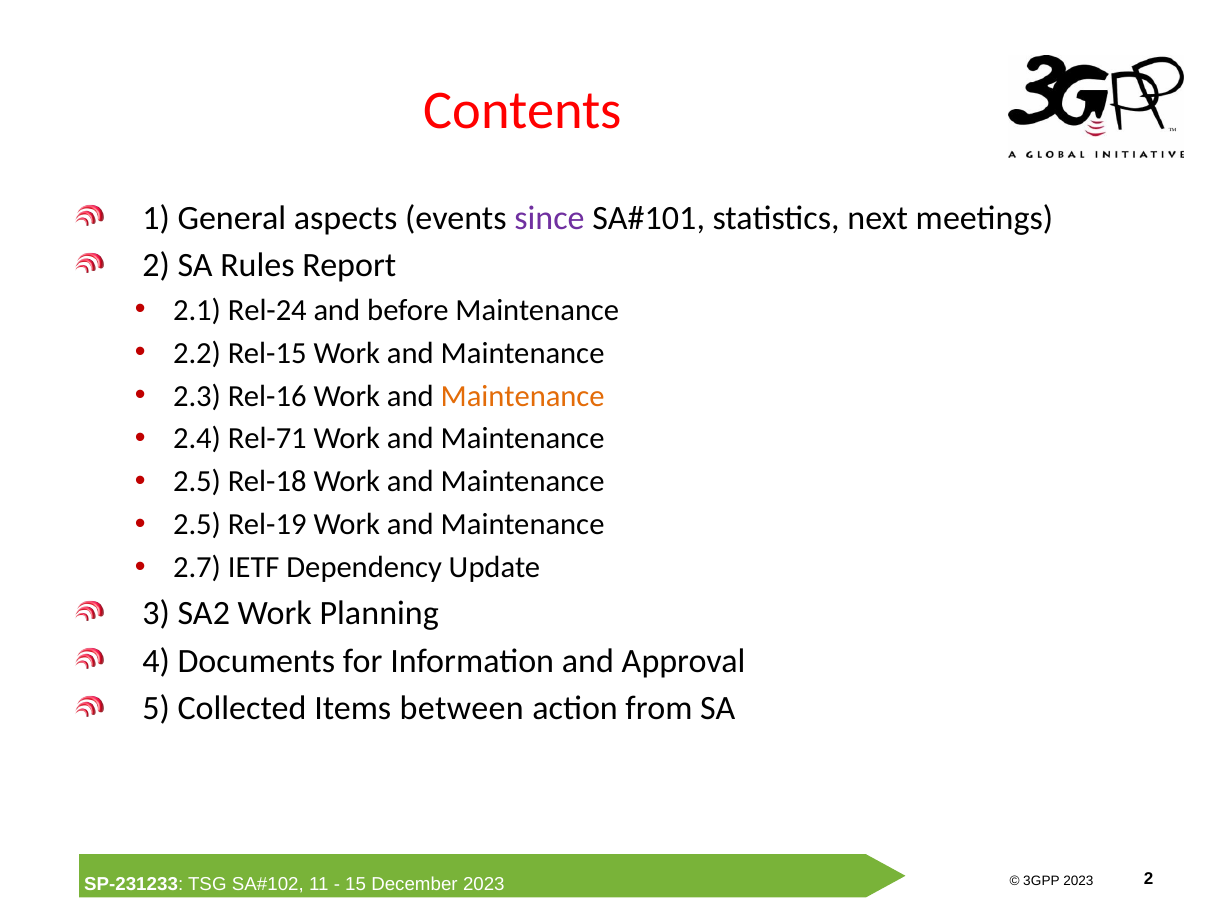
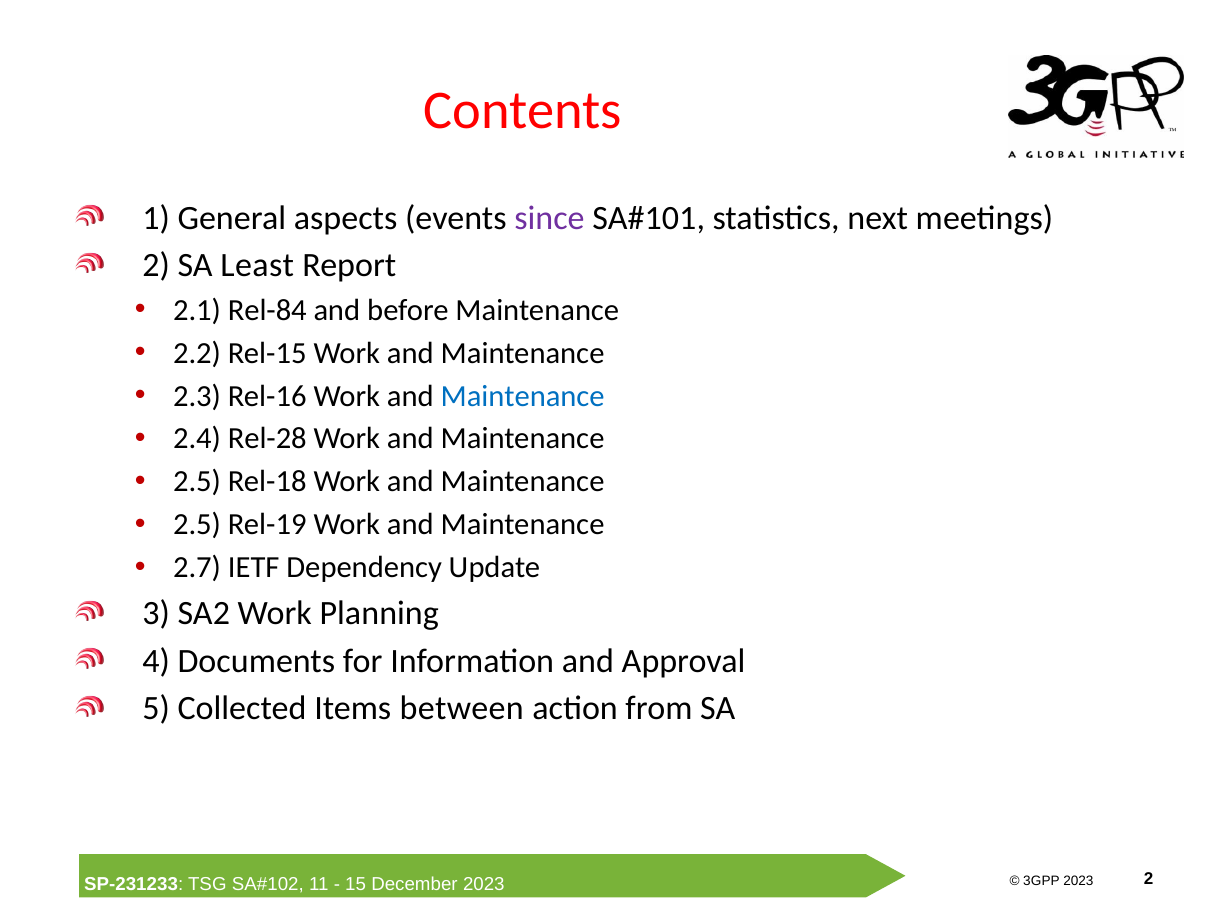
Rules: Rules -> Least (257, 265)
Rel-24: Rel-24 -> Rel-84 (267, 310)
Maintenance colour: orange -> blue (523, 396)
Rel-71: Rel-71 -> Rel-28 (267, 439)
